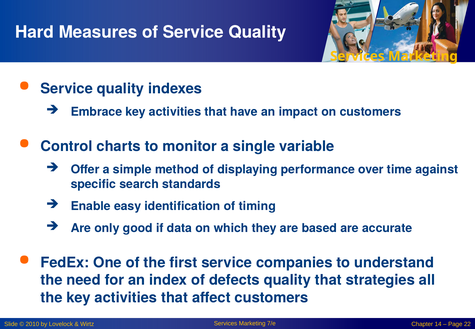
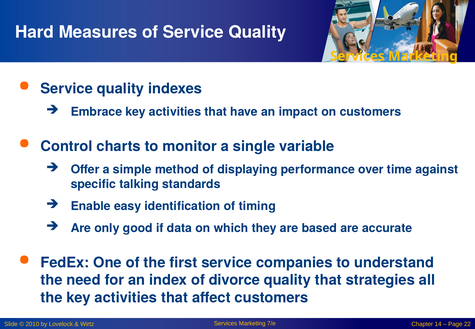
search: search -> talking (139, 184)
defects: defects -> divorce (234, 280)
